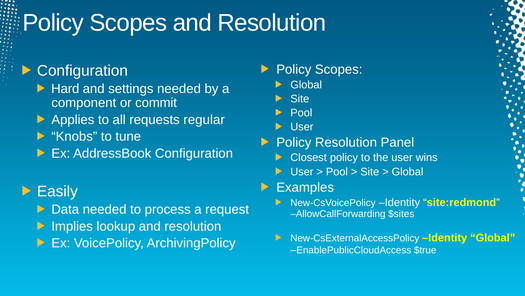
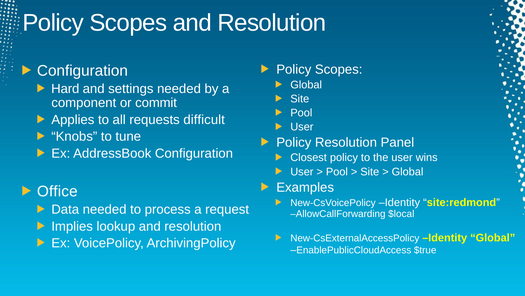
regular: regular -> difficult (204, 120)
Easily: Easily -> Office (57, 191)
$sites: $sites -> $local (401, 213)
